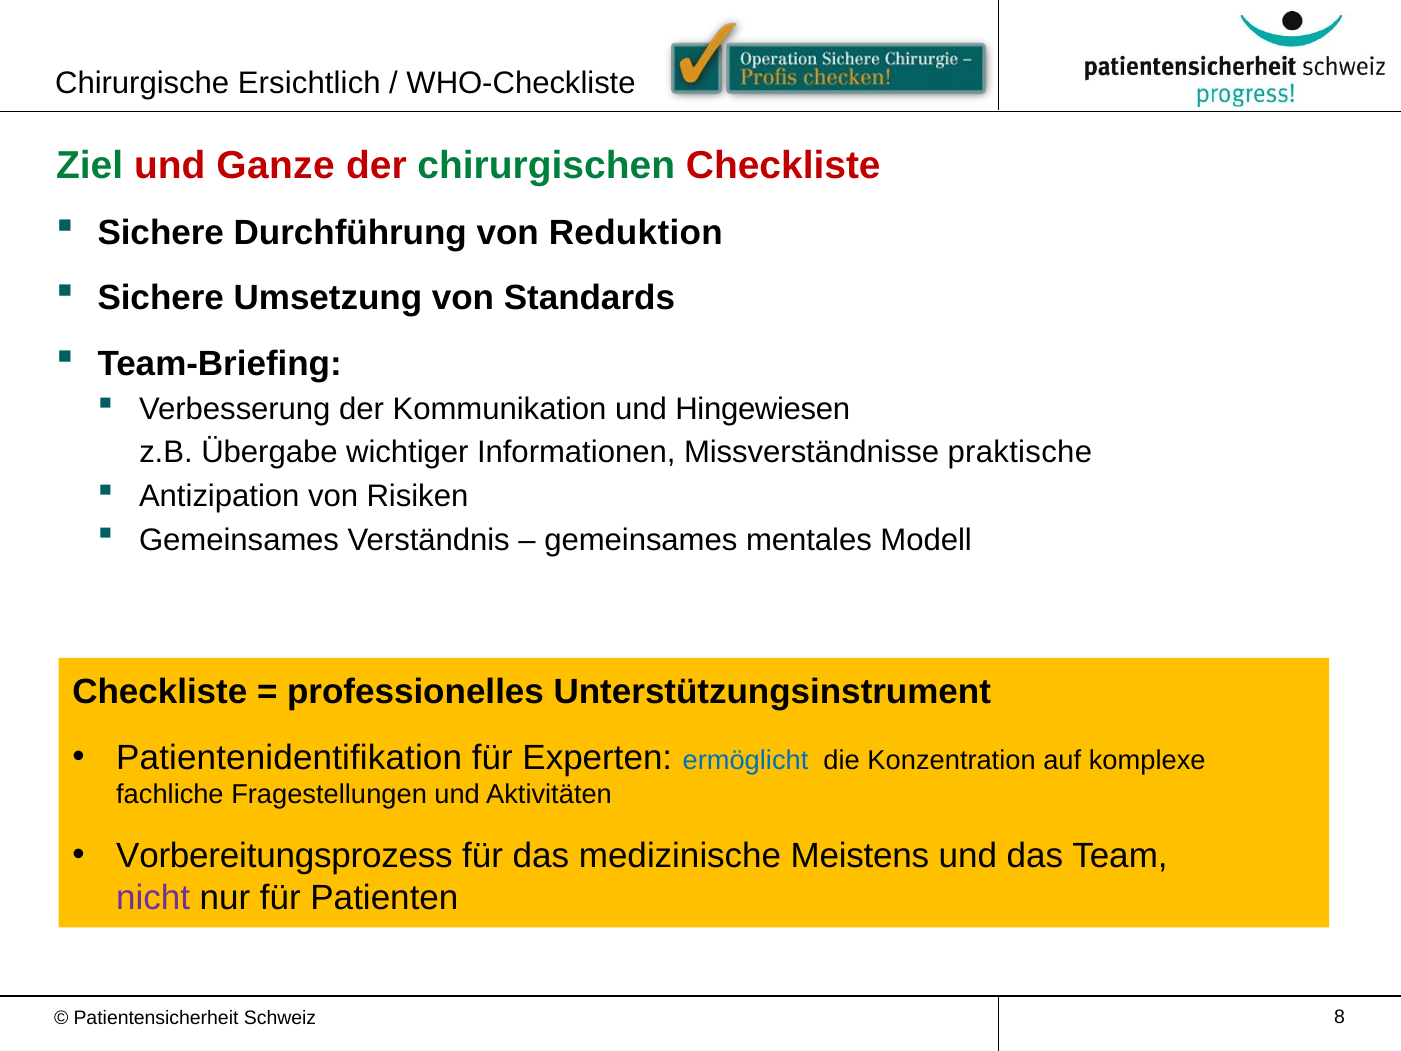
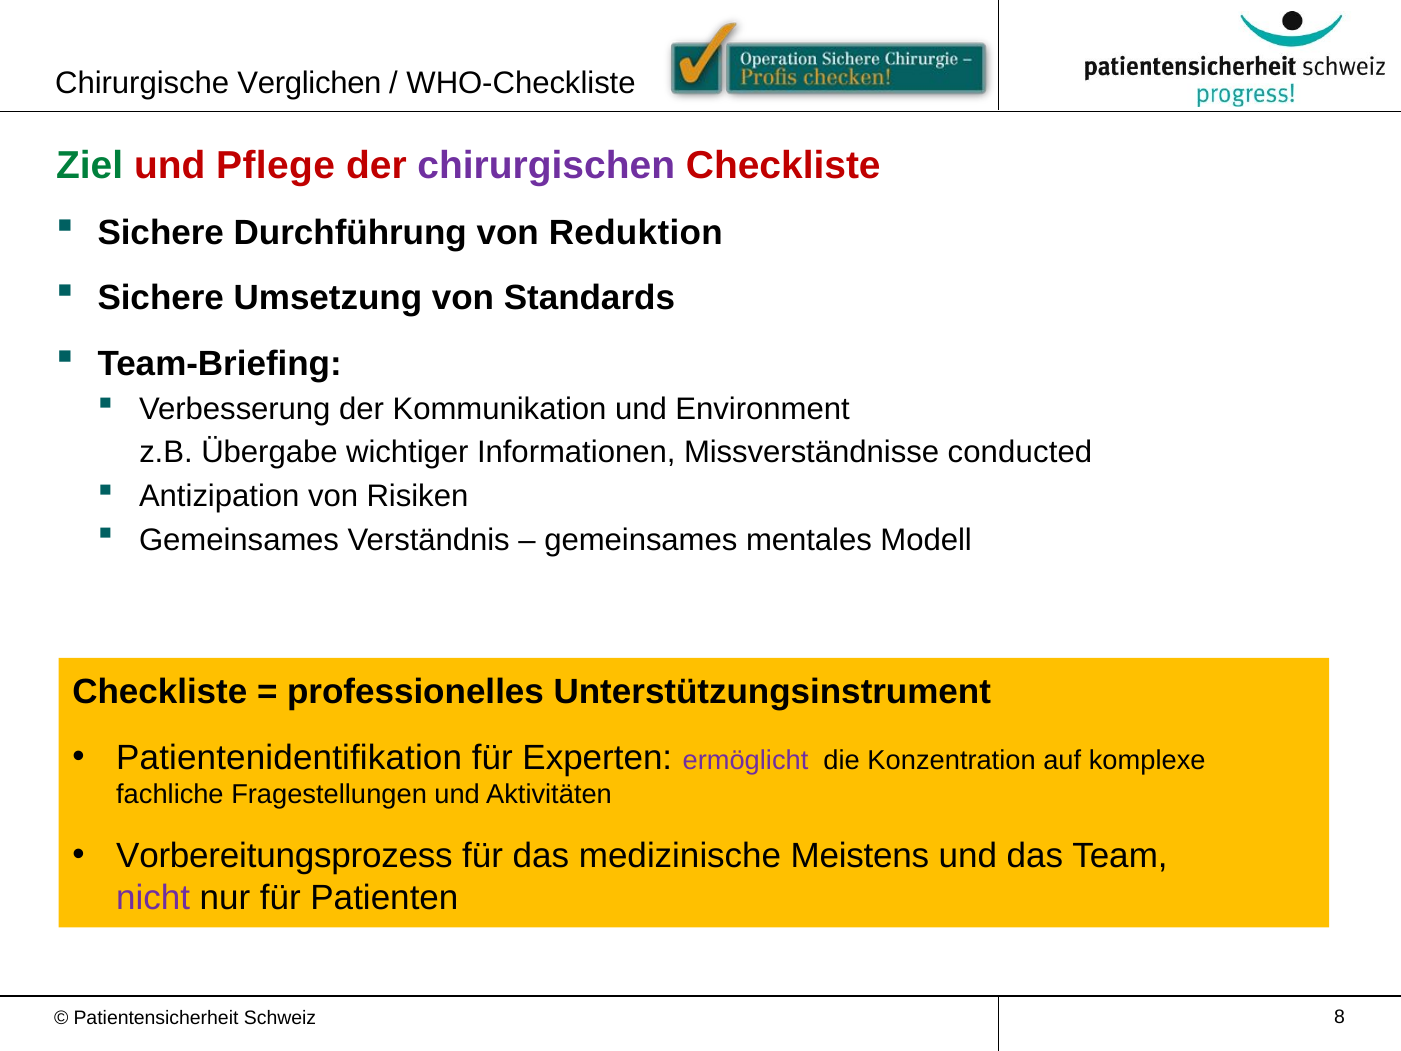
Ersichtlich: Ersichtlich -> Verglichen (309, 83)
Ganze: Ganze -> Pflege (276, 165)
chirurgischen colour: green -> purple (546, 165)
Hingewiesen: Hingewiesen -> Environment (763, 409)
praktische: praktische -> conducted (1020, 453)
ermöglicht colour: blue -> purple (745, 760)
